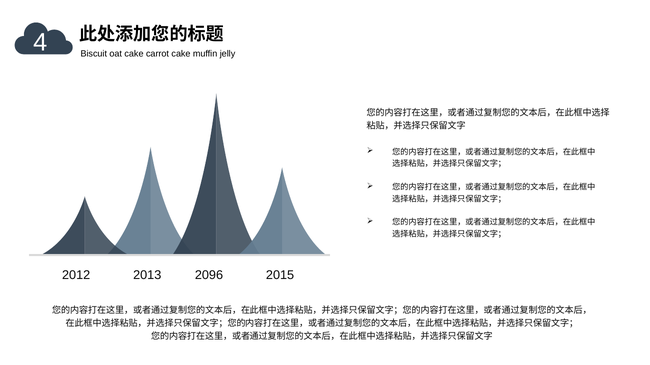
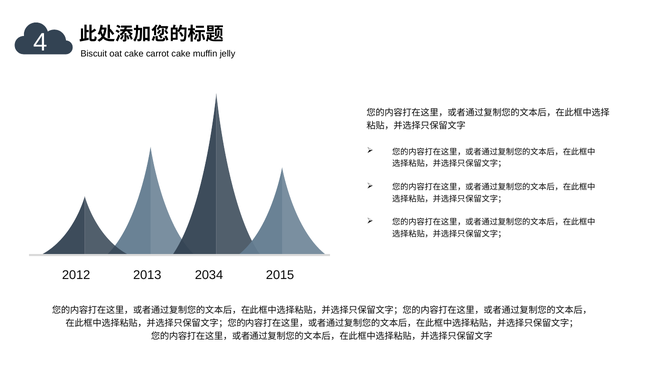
2096: 2096 -> 2034 (209, 276)
